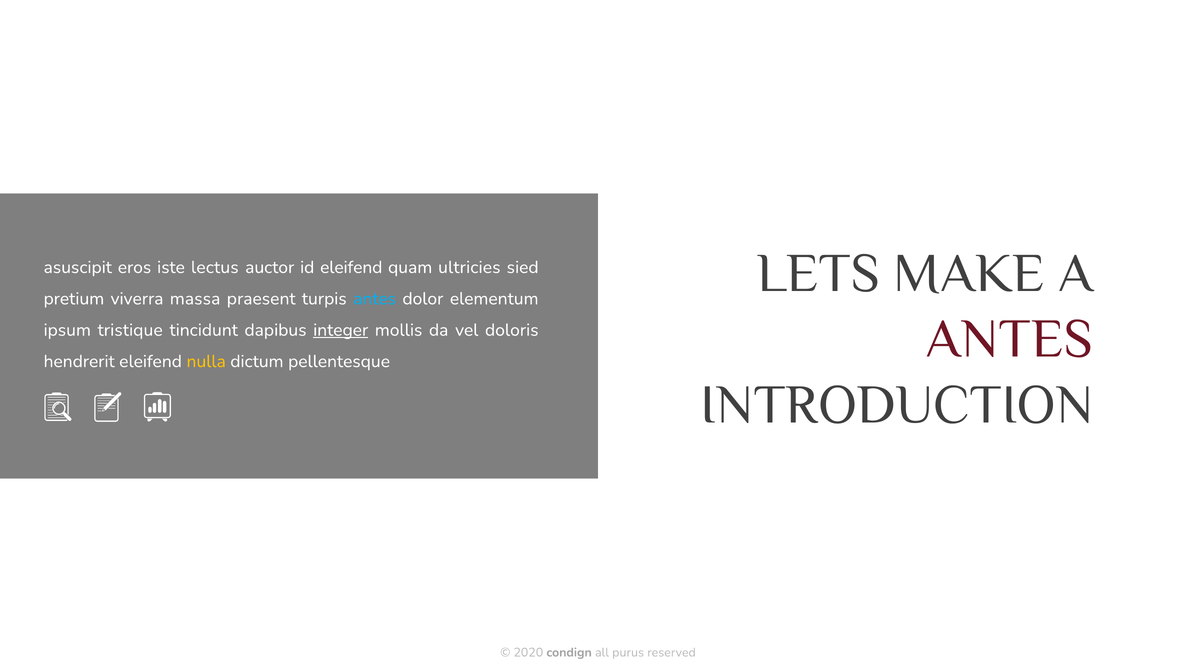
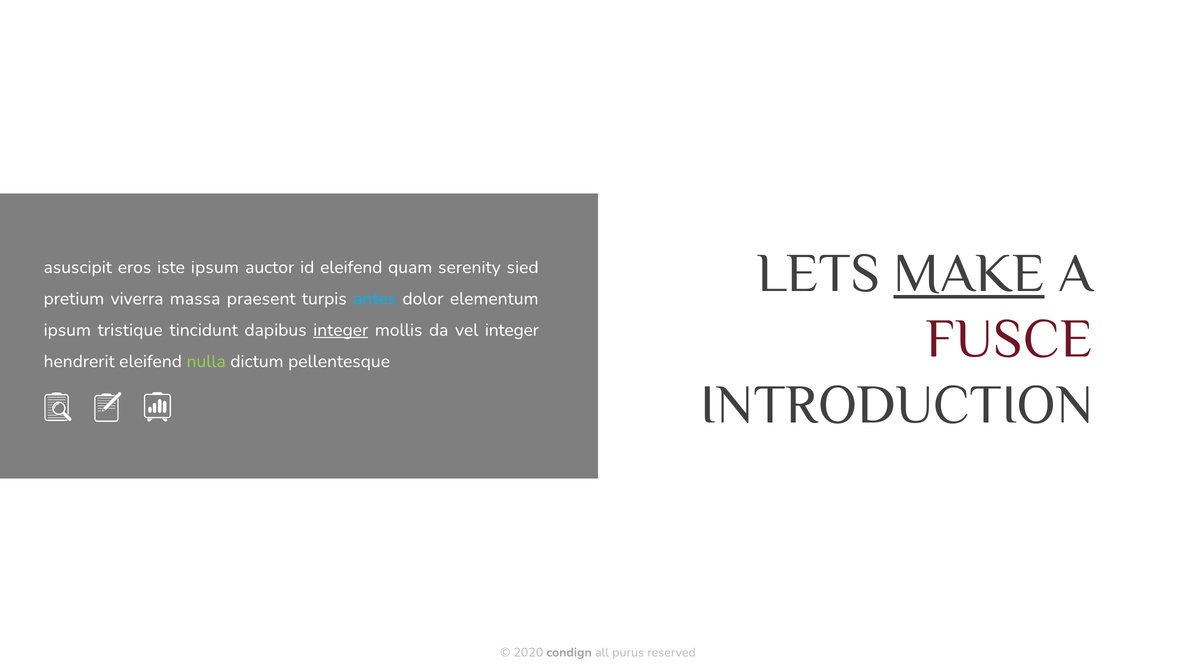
MAKE underline: none -> present (969, 273)
iste lectus: lectus -> ipsum (215, 268)
ultricies: ultricies -> serenity (469, 268)
ANTES: ANTES -> FUSCE (1009, 339)
vel doloris: doloris -> integer (512, 330)
nulla colour: yellow -> light green (206, 362)
